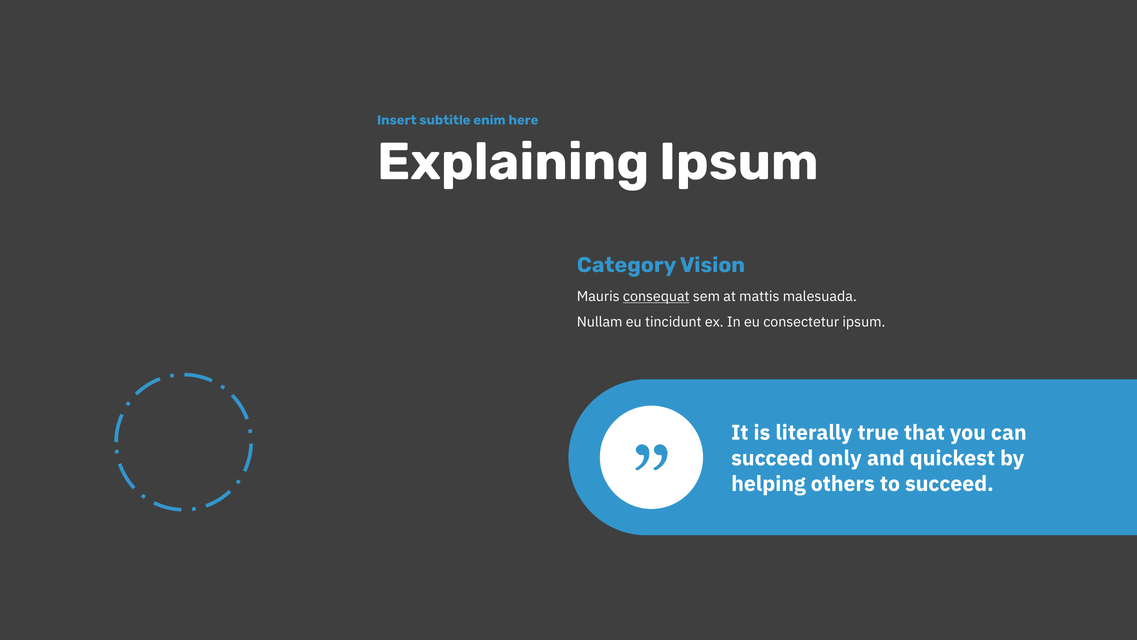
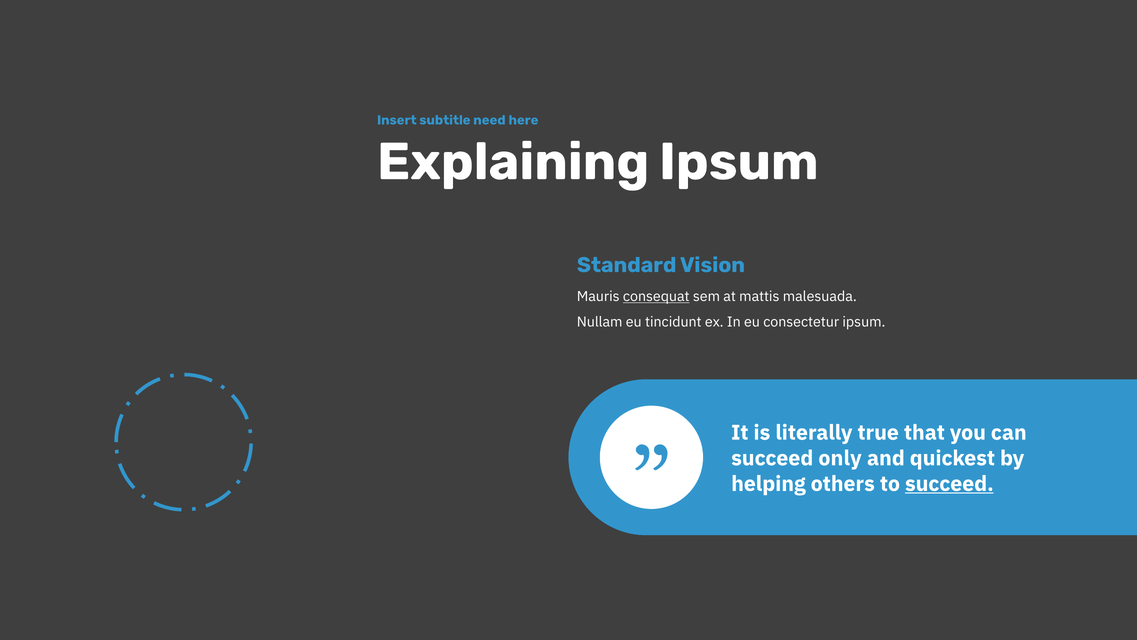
enim: enim -> need (489, 120)
Category: Category -> Standard (627, 265)
succeed underline: none -> present (949, 484)
